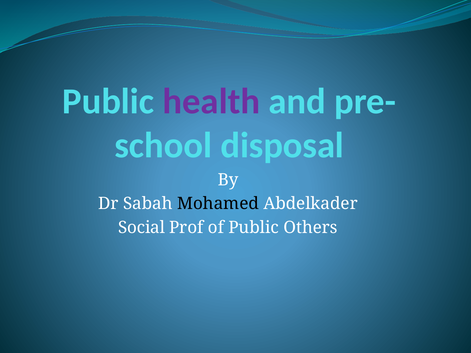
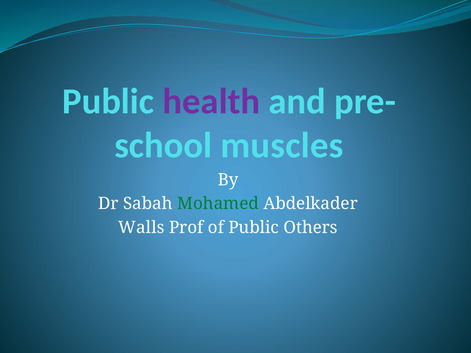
disposal: disposal -> muscles (282, 145)
Mohamed colour: black -> green (218, 204)
Social: Social -> Walls (141, 228)
